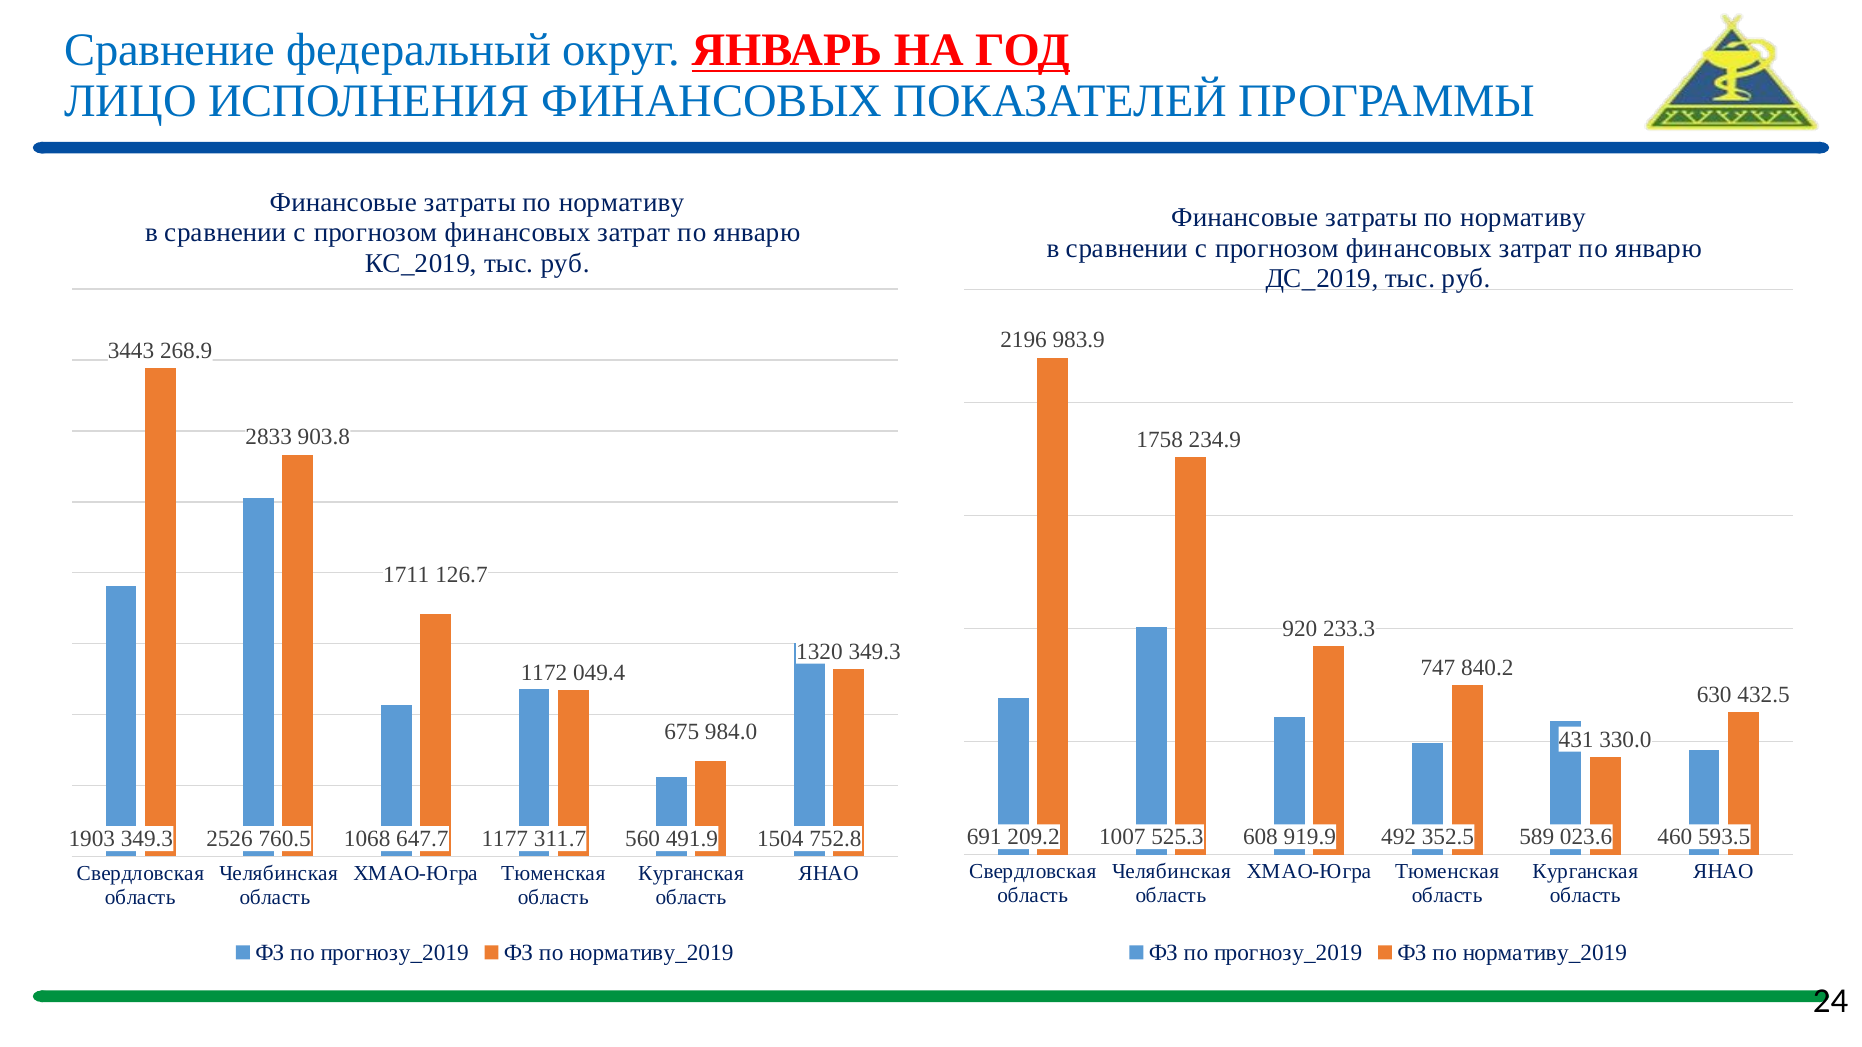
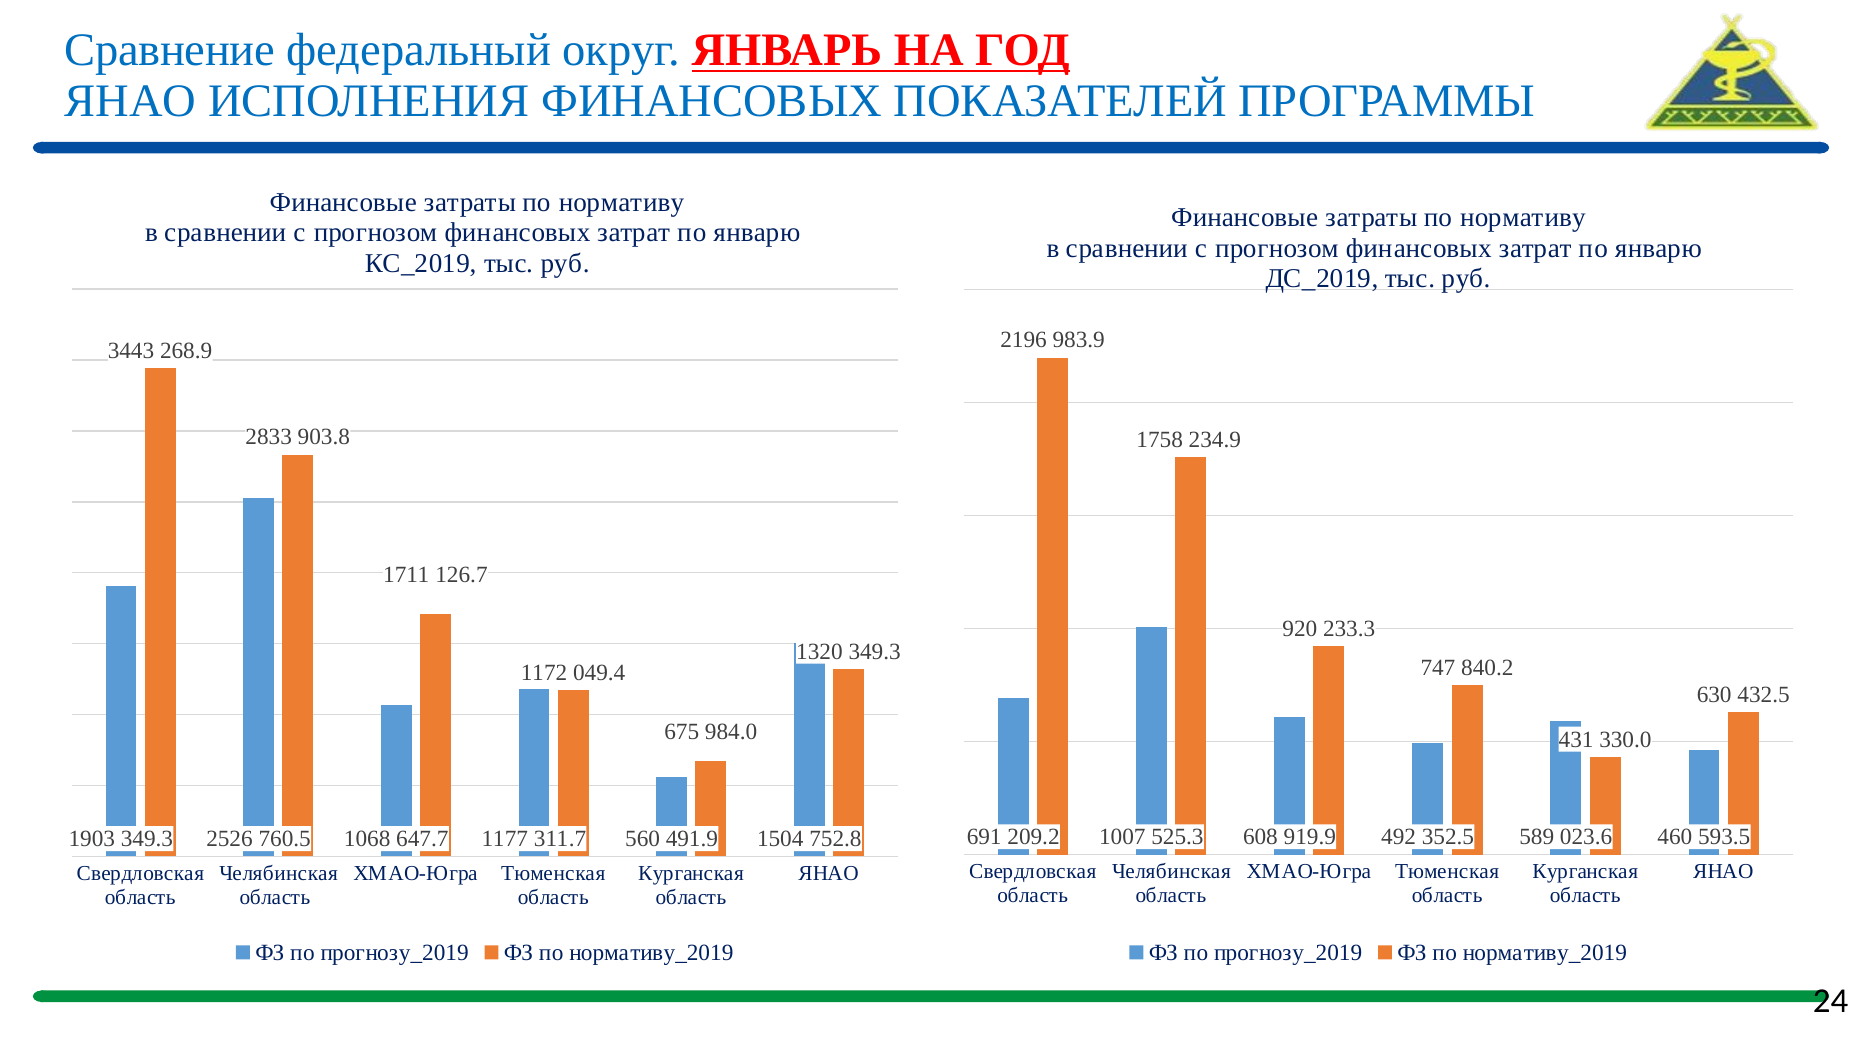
ЛИЦО: ЛИЦО -> ЯНАО (130, 101)
